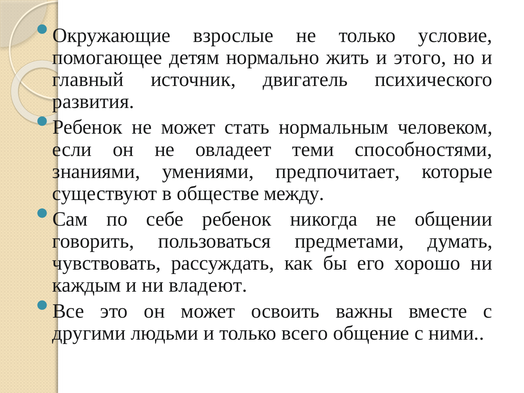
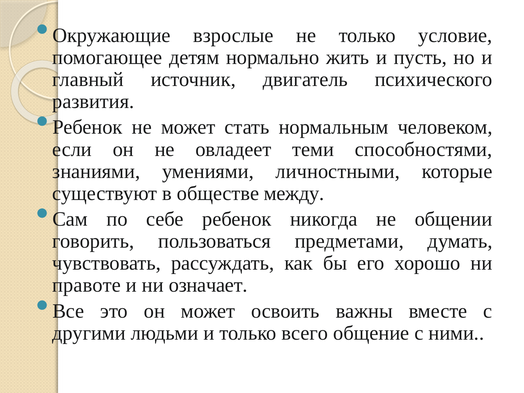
этого: этого -> пусть (420, 57)
предпочитает: предпочитает -> личностными (338, 171)
каждым: каждым -> правоте (87, 285)
владеют: владеют -> означает (208, 285)
